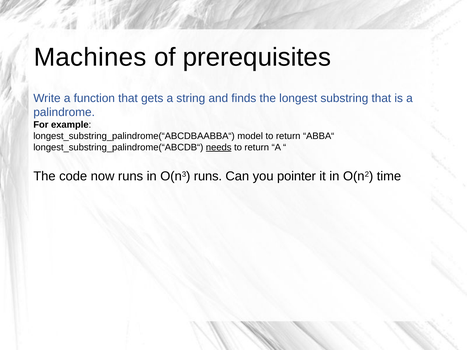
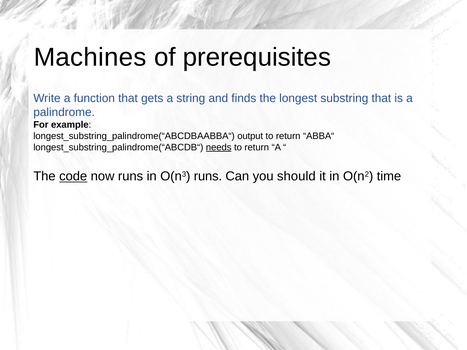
model: model -> output (250, 136)
code underline: none -> present (73, 176)
pointer: pointer -> should (296, 176)
